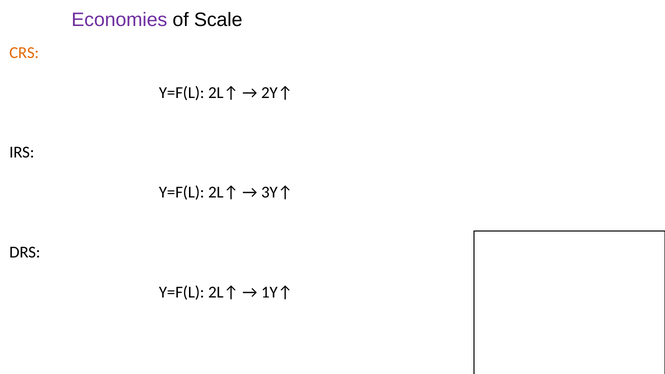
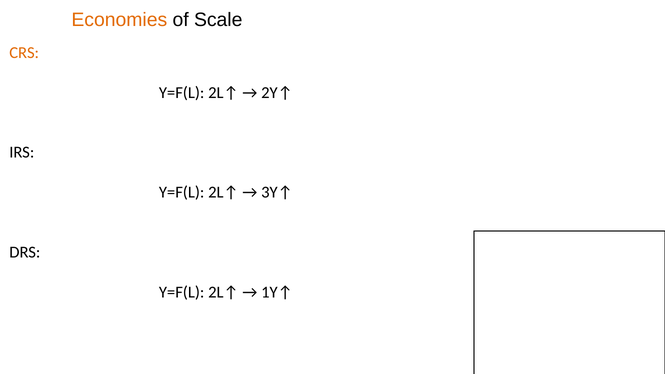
Economies colour: purple -> orange (119, 20)
